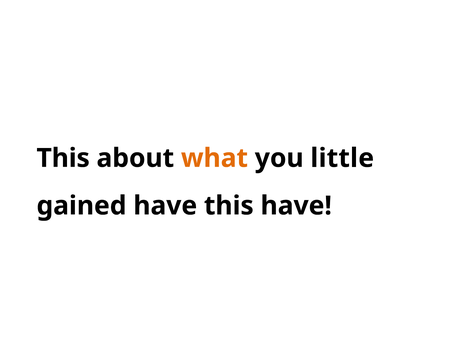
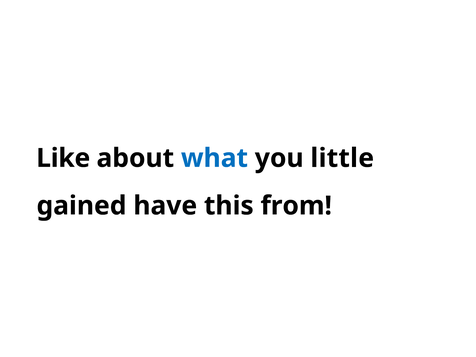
This: This -> Like (63, 158)
what colour: orange -> blue (214, 158)
this have: have -> from (296, 206)
